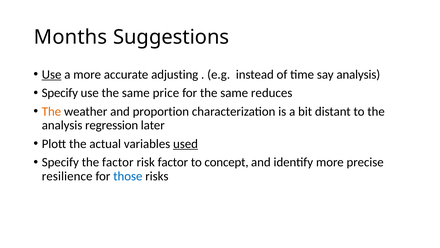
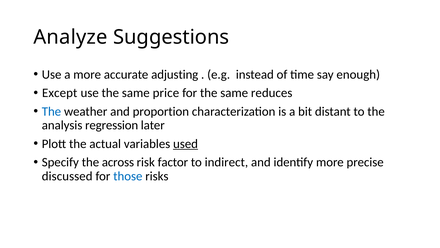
Months: Months -> Analyze (71, 37)
Use underline: present -> none (52, 74)
say analysis: analysis -> enough (358, 74)
Specify: Specify -> Except (60, 93)
The colour: orange -> blue (51, 111)
the factor: factor -> across (118, 162)
concept: concept -> indirect (226, 162)
resilience: resilience -> discussed (67, 176)
